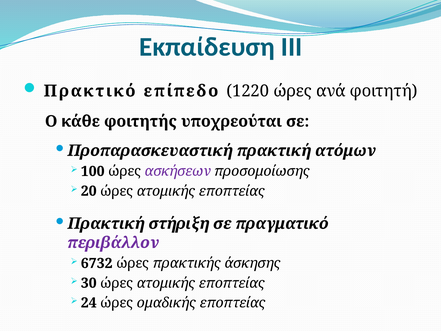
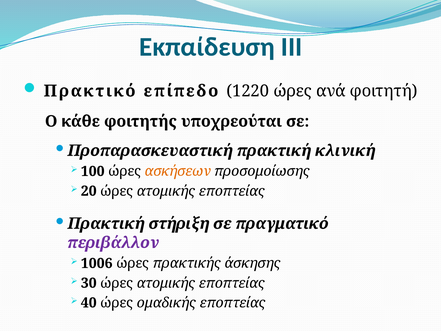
ατόμων: ατόμων -> κλινική (345, 151)
ασκήσεων colour: purple -> orange (178, 171)
6732: 6732 -> 1006 (97, 263)
24: 24 -> 40 (89, 303)
